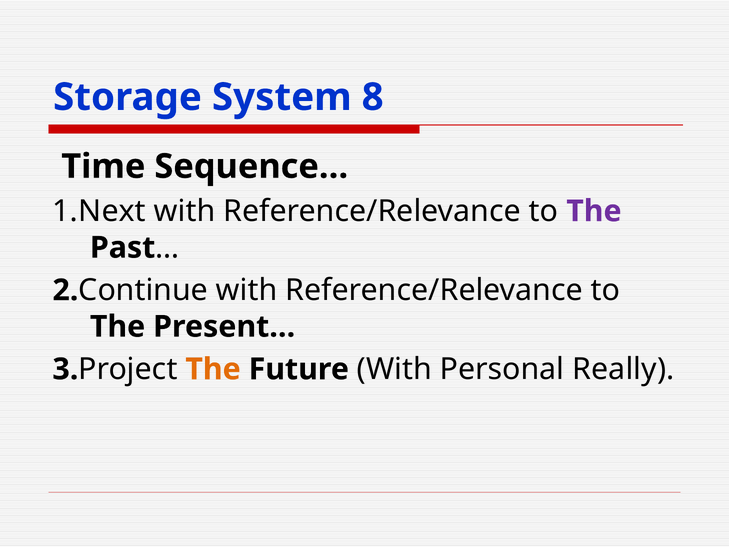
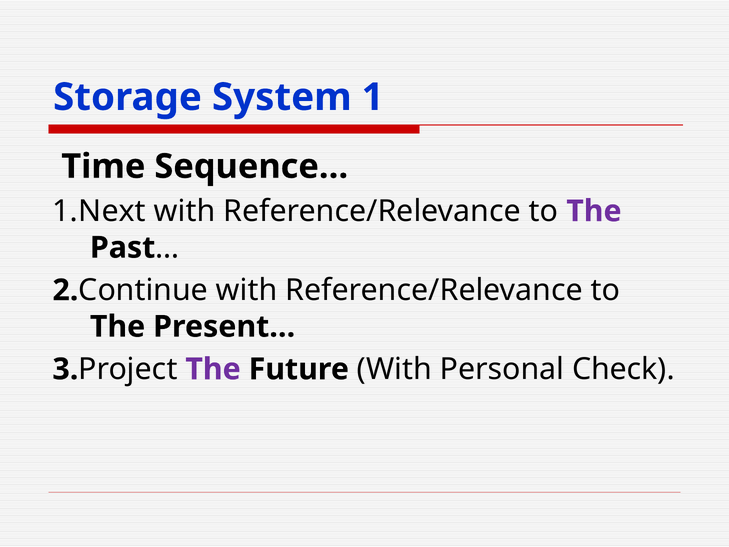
8: 8 -> 1 (373, 97)
The colour: orange -> purple (213, 369)
Really: Really -> Check (623, 369)
